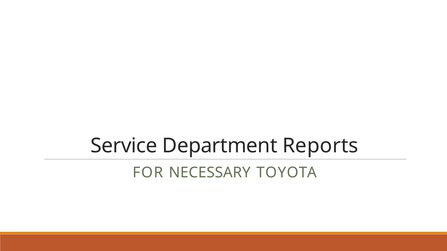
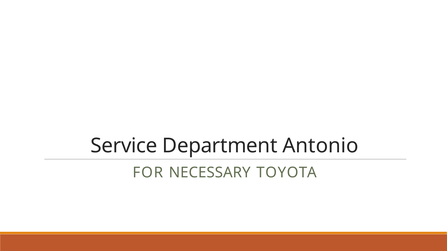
Reports: Reports -> Antonio (320, 146)
